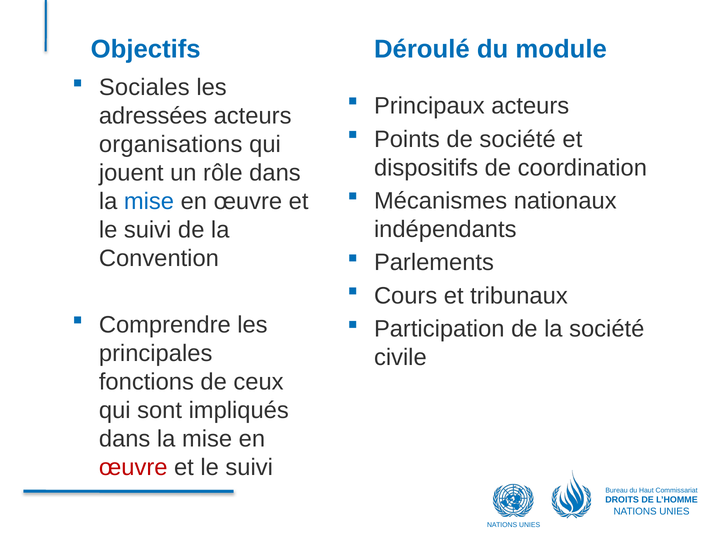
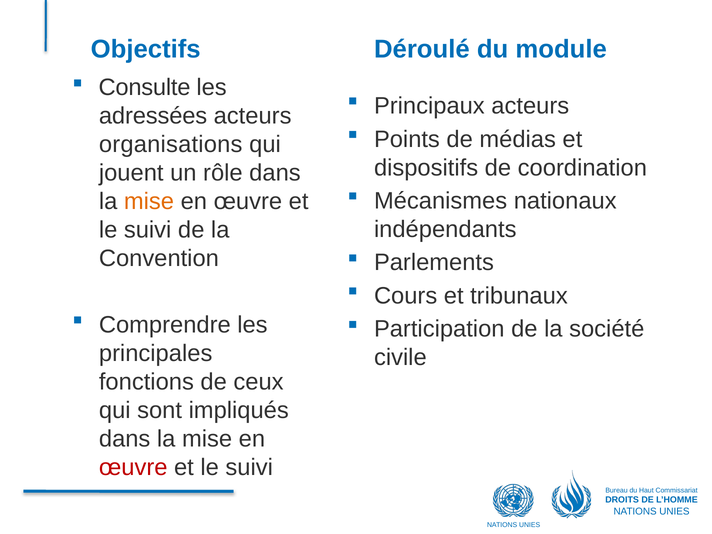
Sociales: Sociales -> Consulte (145, 88)
de société: société -> médias (518, 139)
mise colour: blue -> orange (149, 201)
